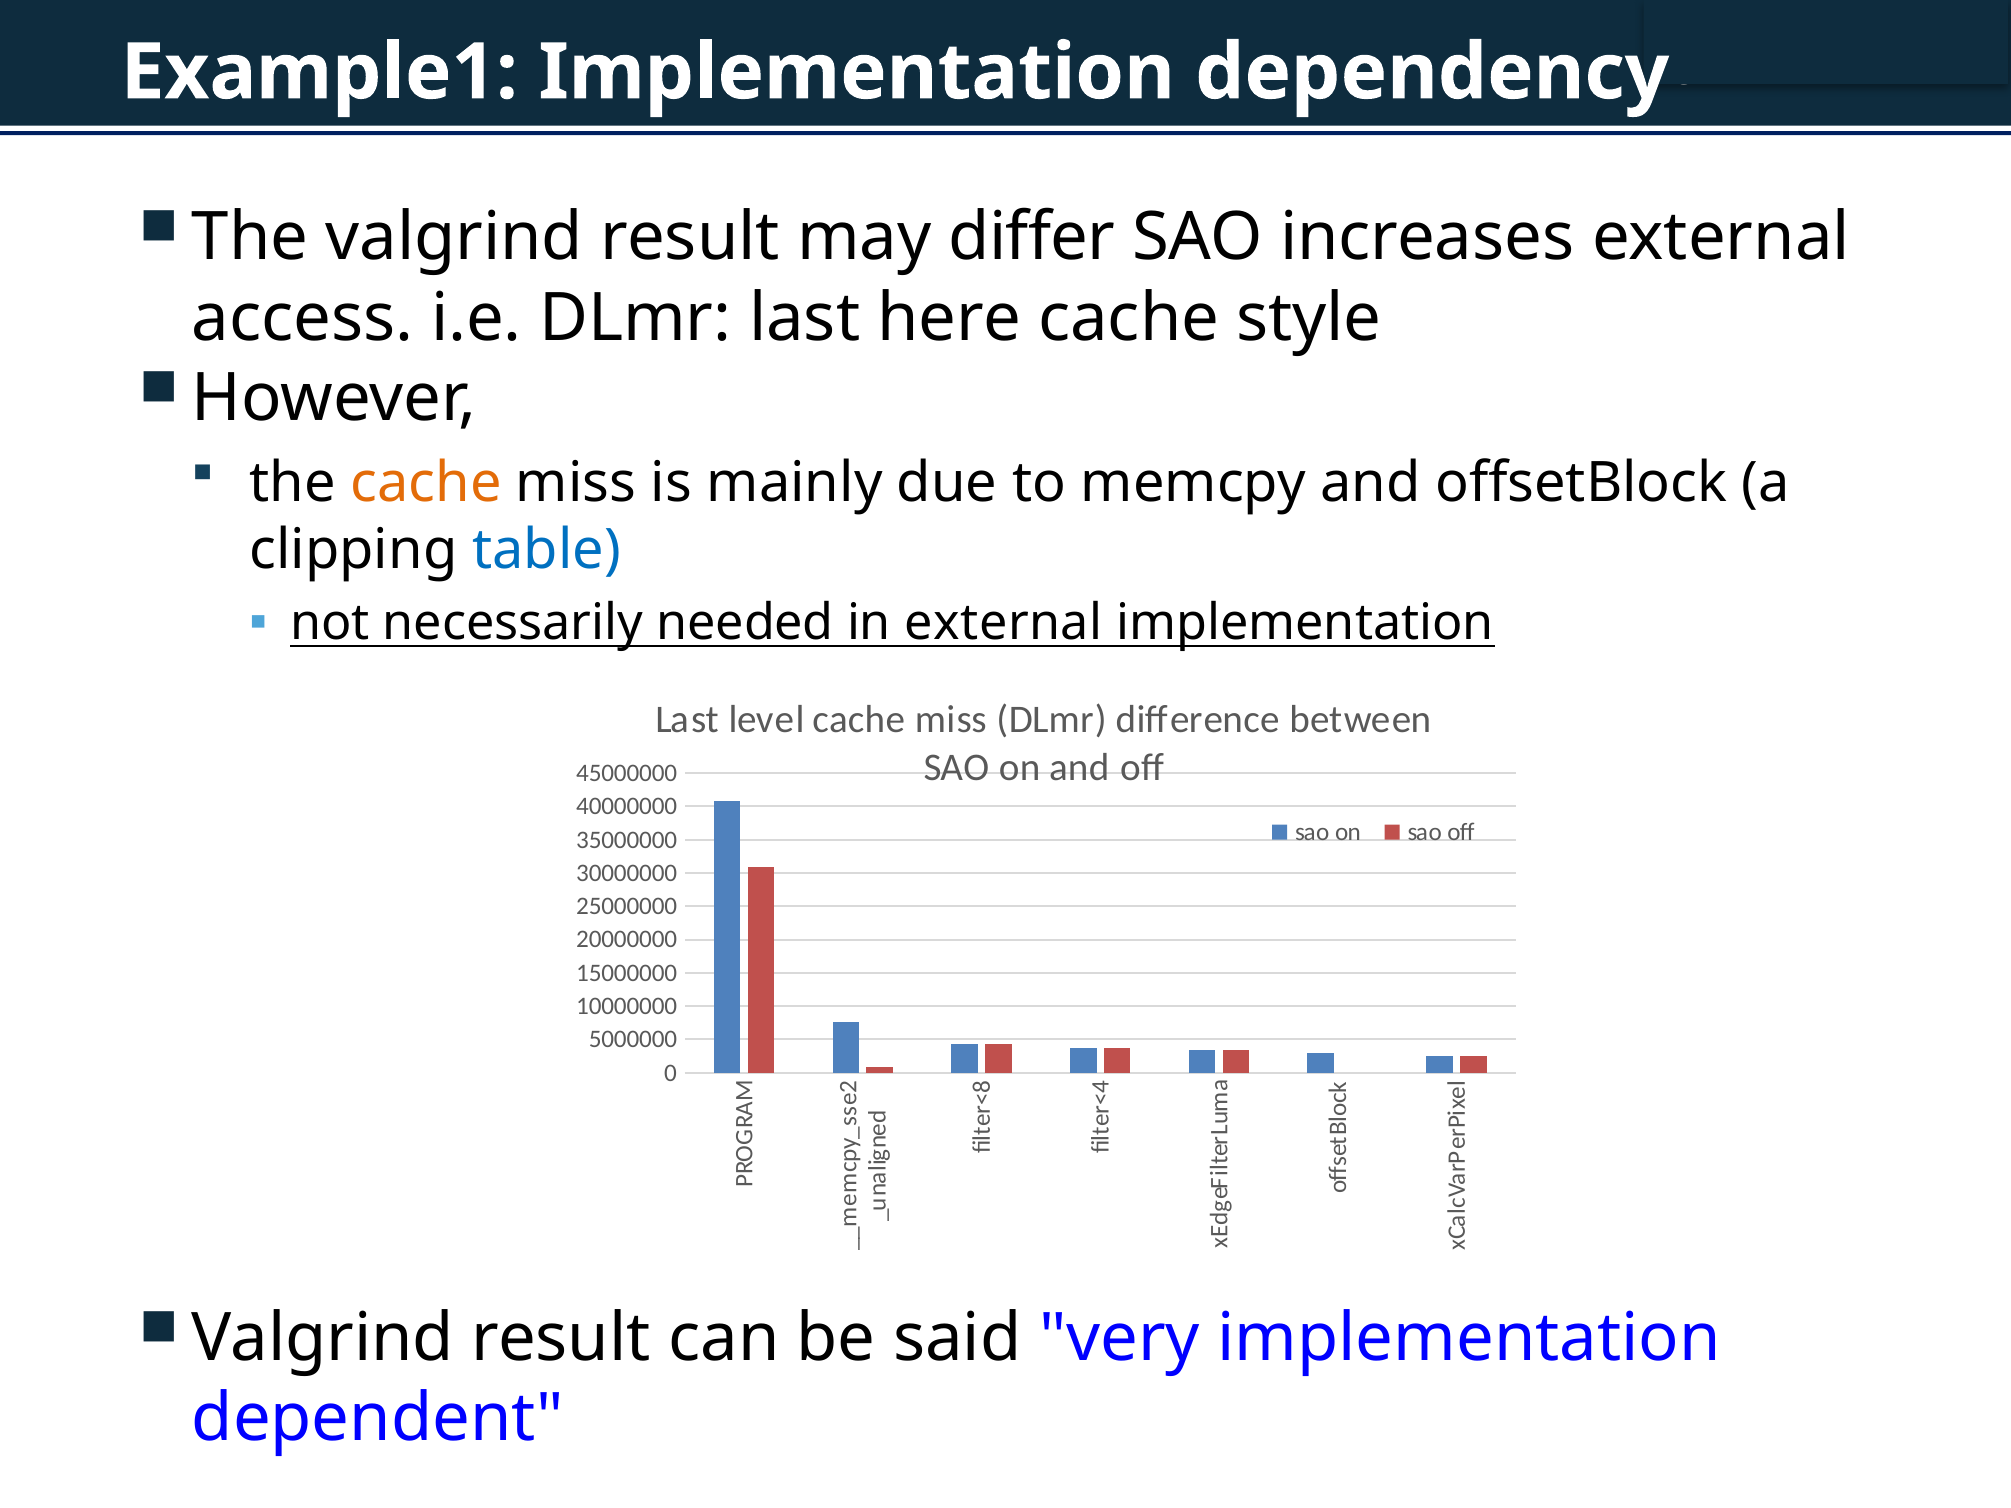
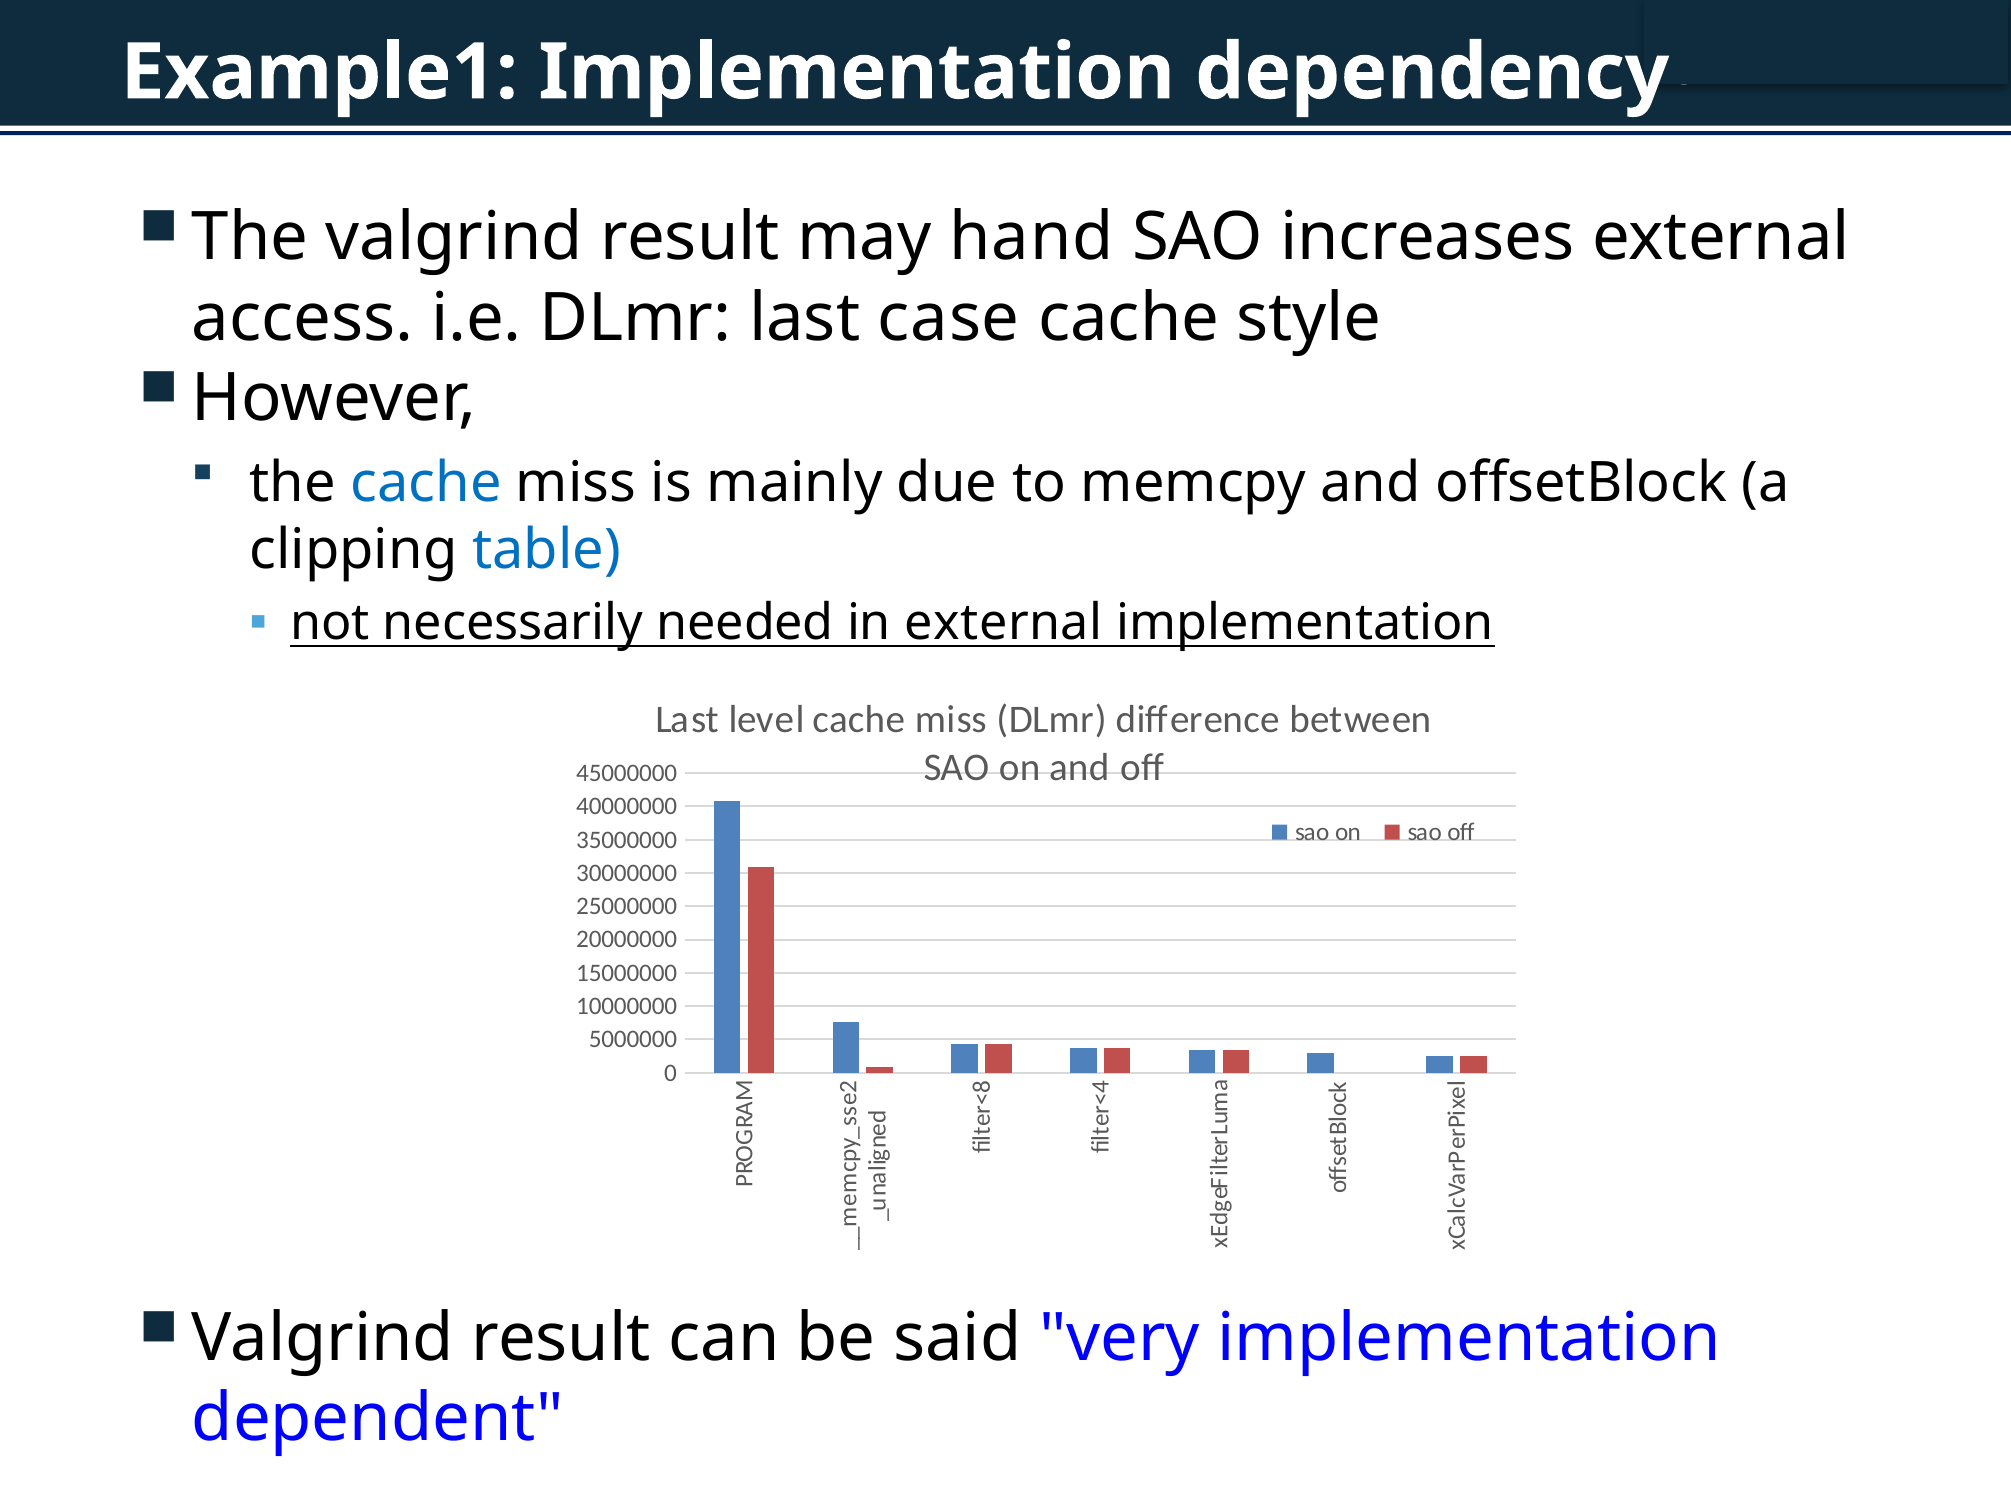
differ: differ -> hand (1032, 238)
here: here -> case (949, 318)
cache colour: orange -> blue (426, 483)
